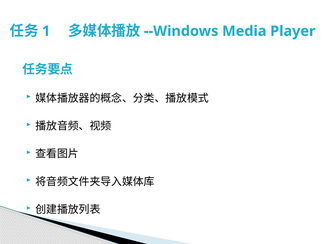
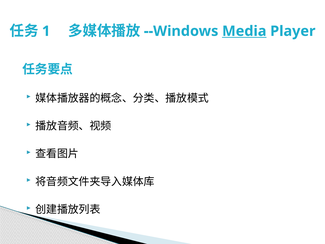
Media underline: none -> present (244, 31)
